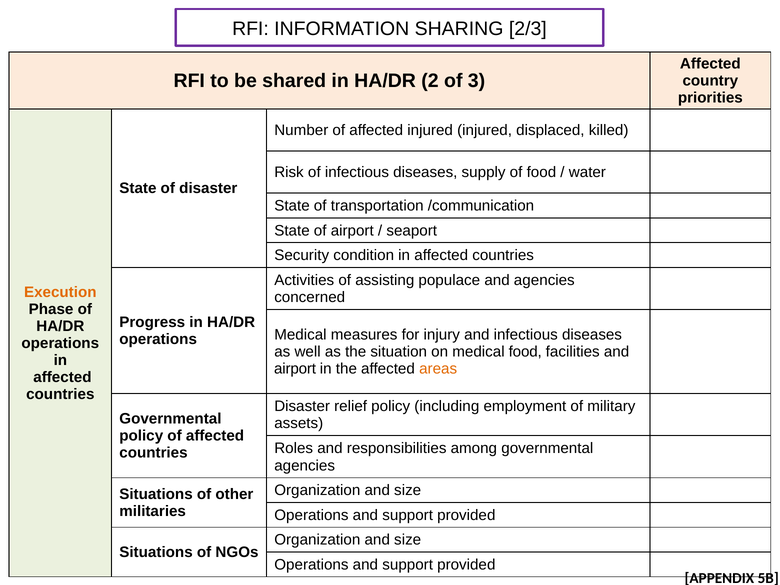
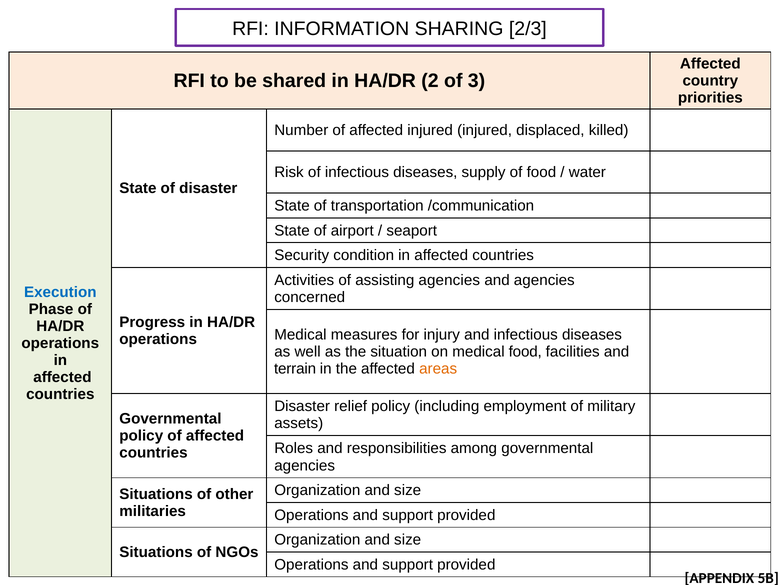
assisting populace: populace -> agencies (449, 280)
Execution colour: orange -> blue (60, 292)
airport: airport -> terrain (295, 369)
